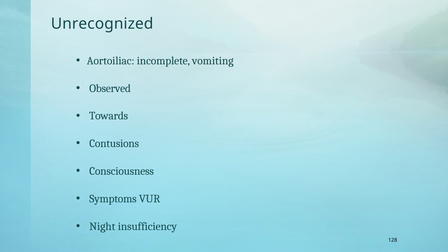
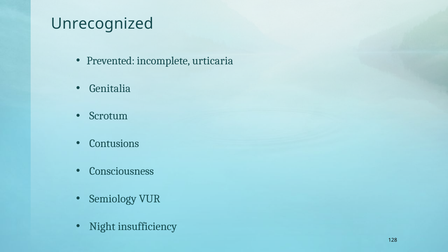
Aortoiliac: Aortoiliac -> Prevented (111, 61)
vomiting: vomiting -> urticaria (213, 61)
Observed: Observed -> Genitalia (110, 88)
Towards: Towards -> Scrotum (109, 116)
Symptoms: Symptoms -> Semiology (113, 199)
